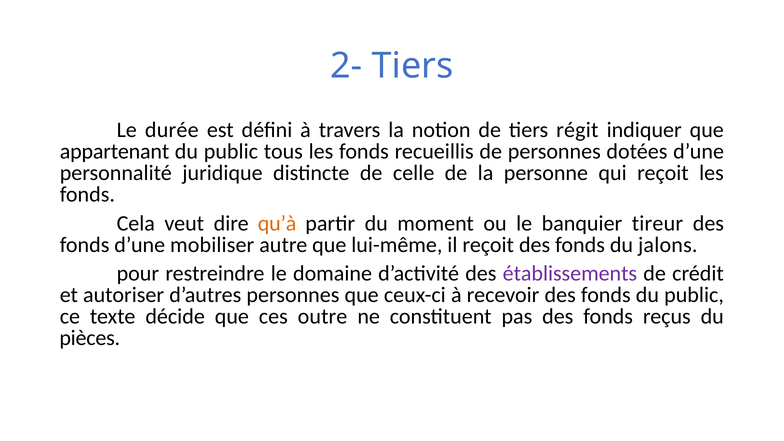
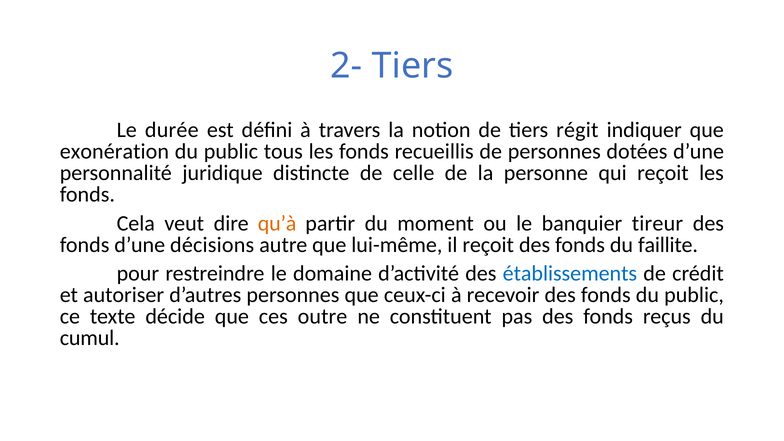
appartenant: appartenant -> exonération (114, 152)
mobiliser: mobiliser -> décisions (212, 245)
jalons: jalons -> faillite (668, 245)
établissements colour: purple -> blue (570, 274)
pièces: pièces -> cumul (90, 338)
